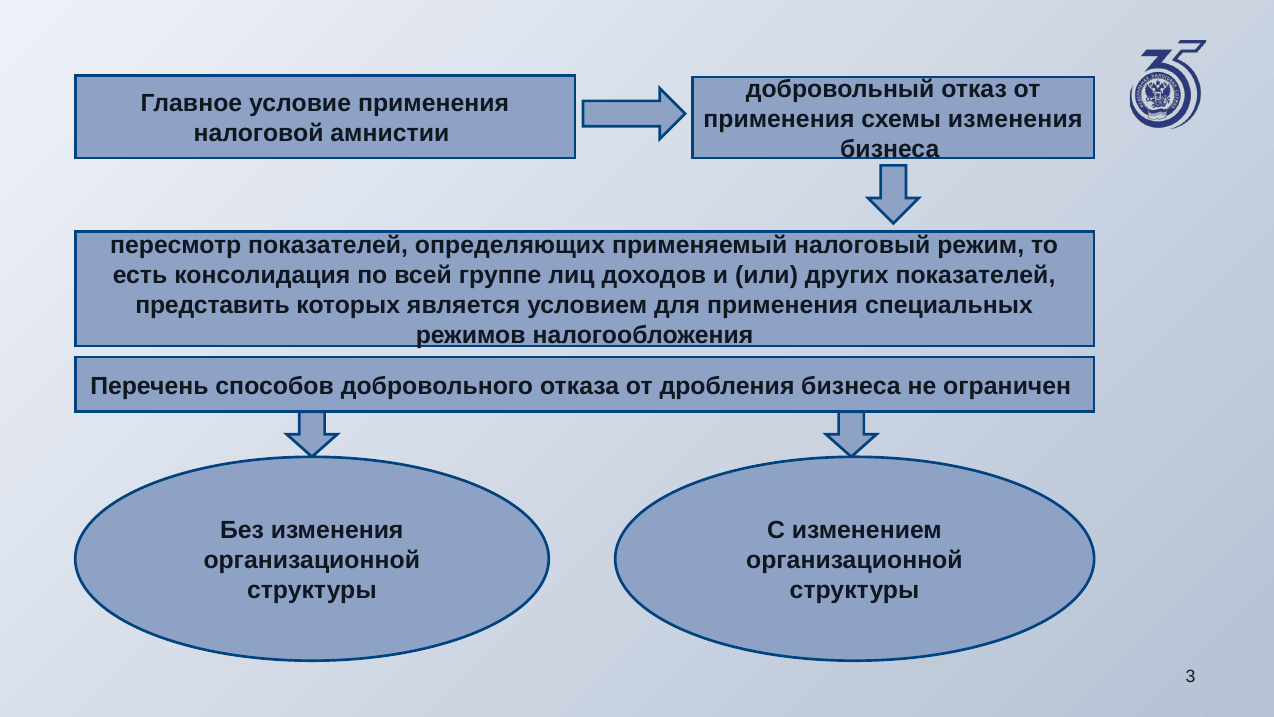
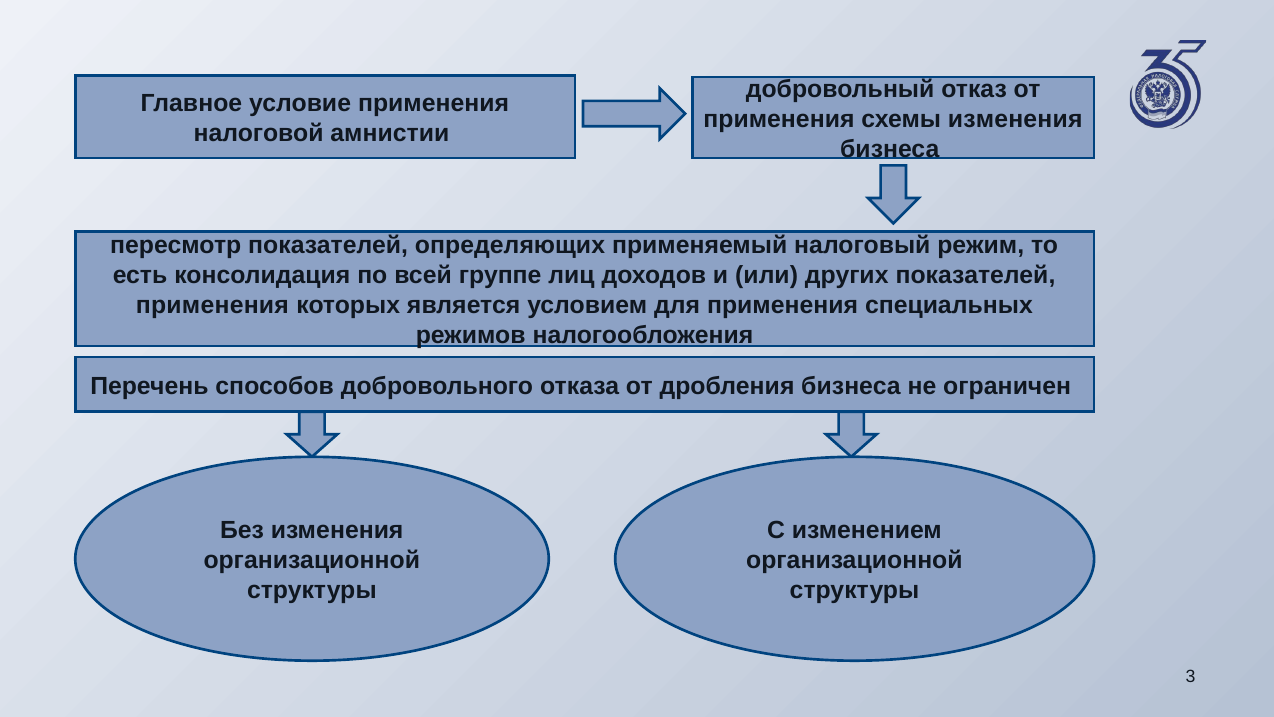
представить: представить -> применения (212, 305)
